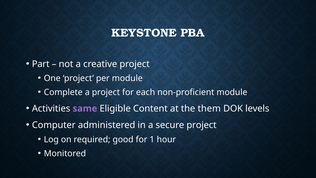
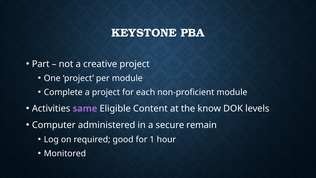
them: them -> know (209, 108)
secure project: project -> remain (202, 125)
